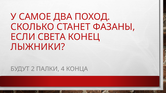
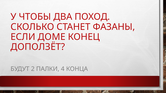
САМОЕ: САМОЕ -> ЧТОБЫ (35, 17)
СВЕТА: СВЕТА -> ДОМЕ (52, 37)
ЛЫЖНИКИ: ЛЫЖНИКИ -> ДОПОЛЗЁТ (38, 47)
